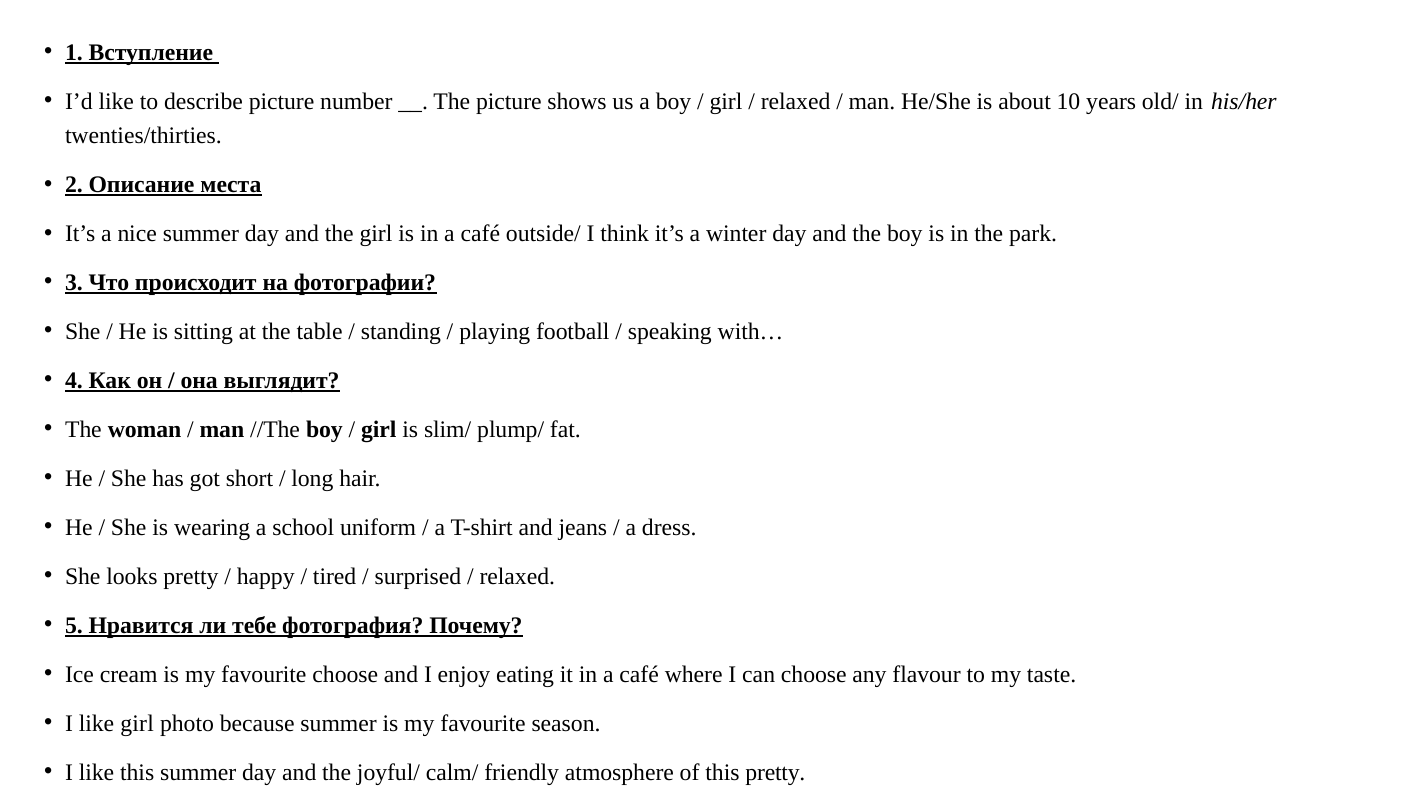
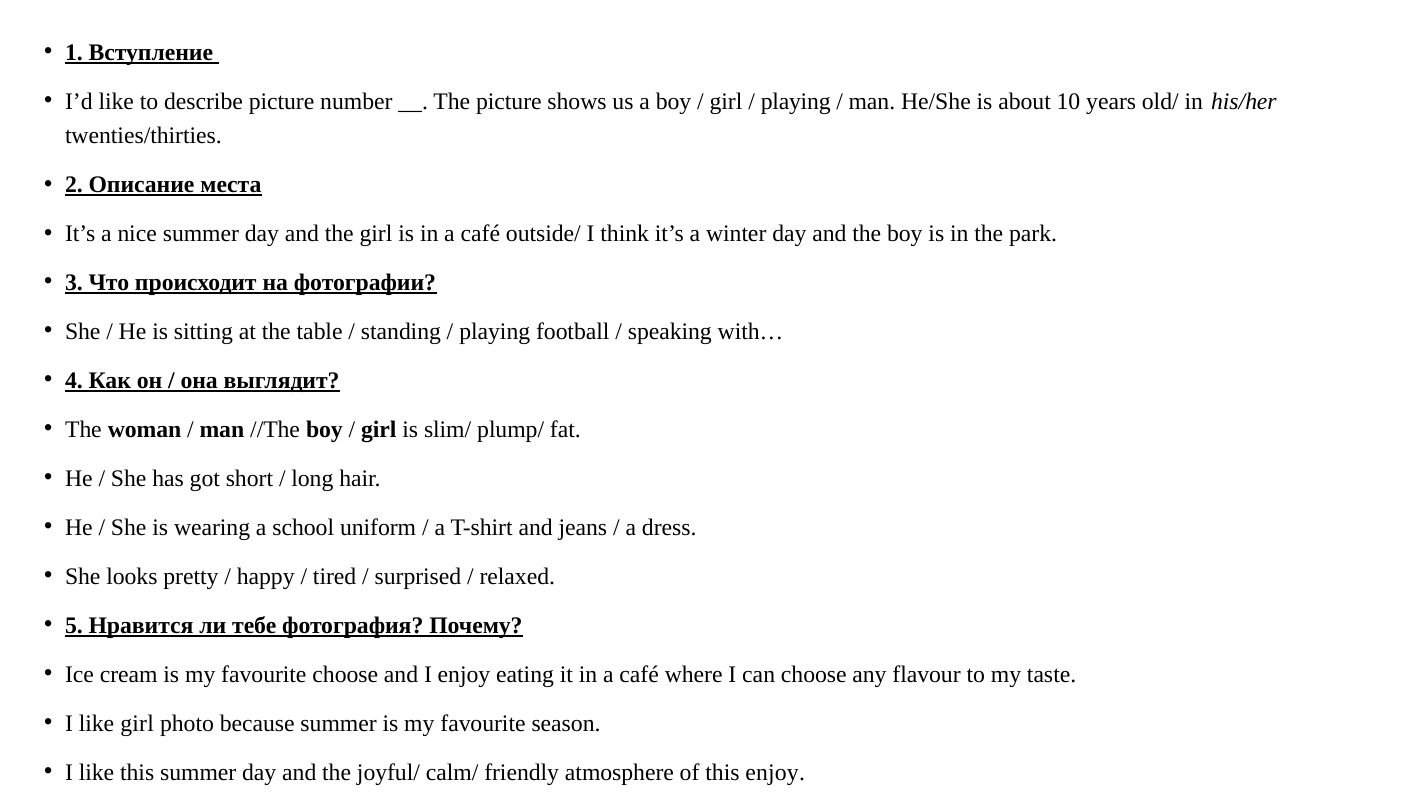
relaxed: relaxed -> playing (796, 101)
this pretty: pretty -> enjoy (775, 772)
